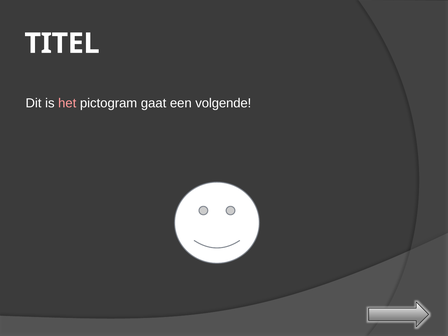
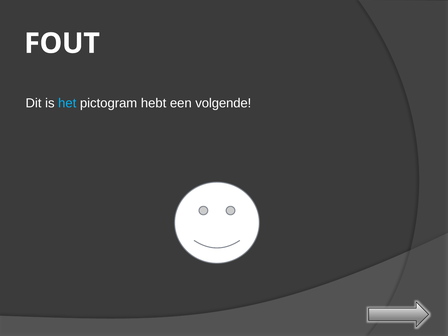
TITEL: TITEL -> FOUT (62, 43)
het colour: pink -> light blue (67, 103)
gaat: gaat -> hebt (154, 103)
